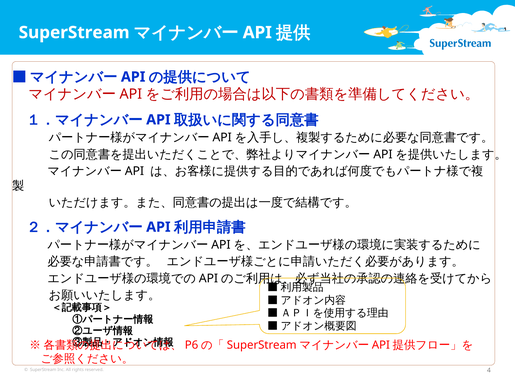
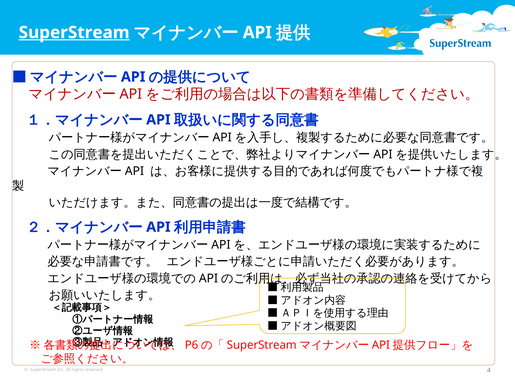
SuperStream underline: none -> present (74, 33)
